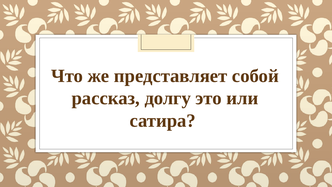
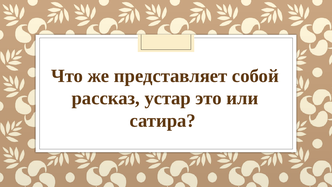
долгу: долгу -> устар (168, 98)
